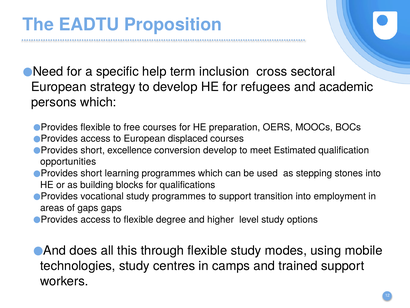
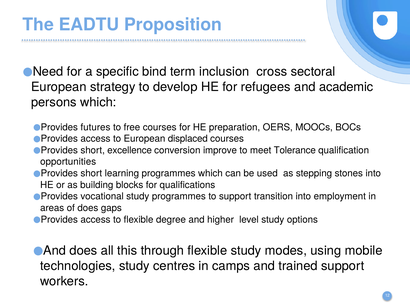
help: help -> bind (154, 71)
flexible: flexible -> futures (95, 127)
conversion develop: develop -> improve (220, 150)
Estimated: Estimated -> Tolerance (295, 150)
of gaps: gaps -> does (88, 208)
